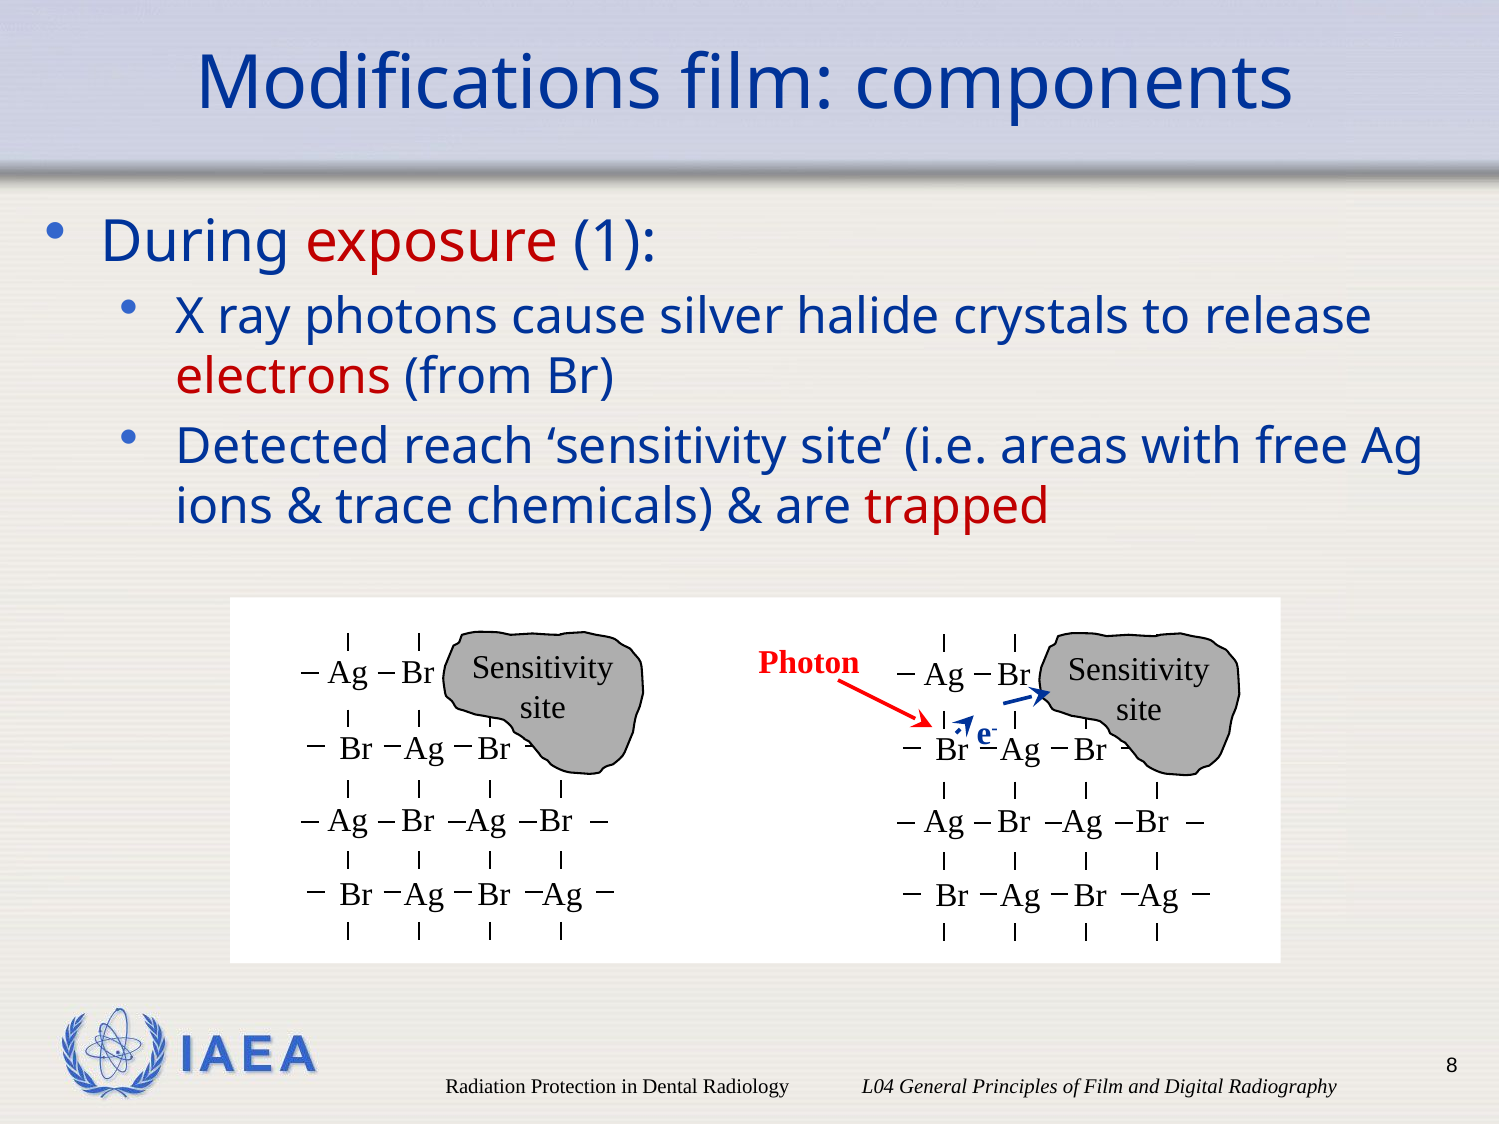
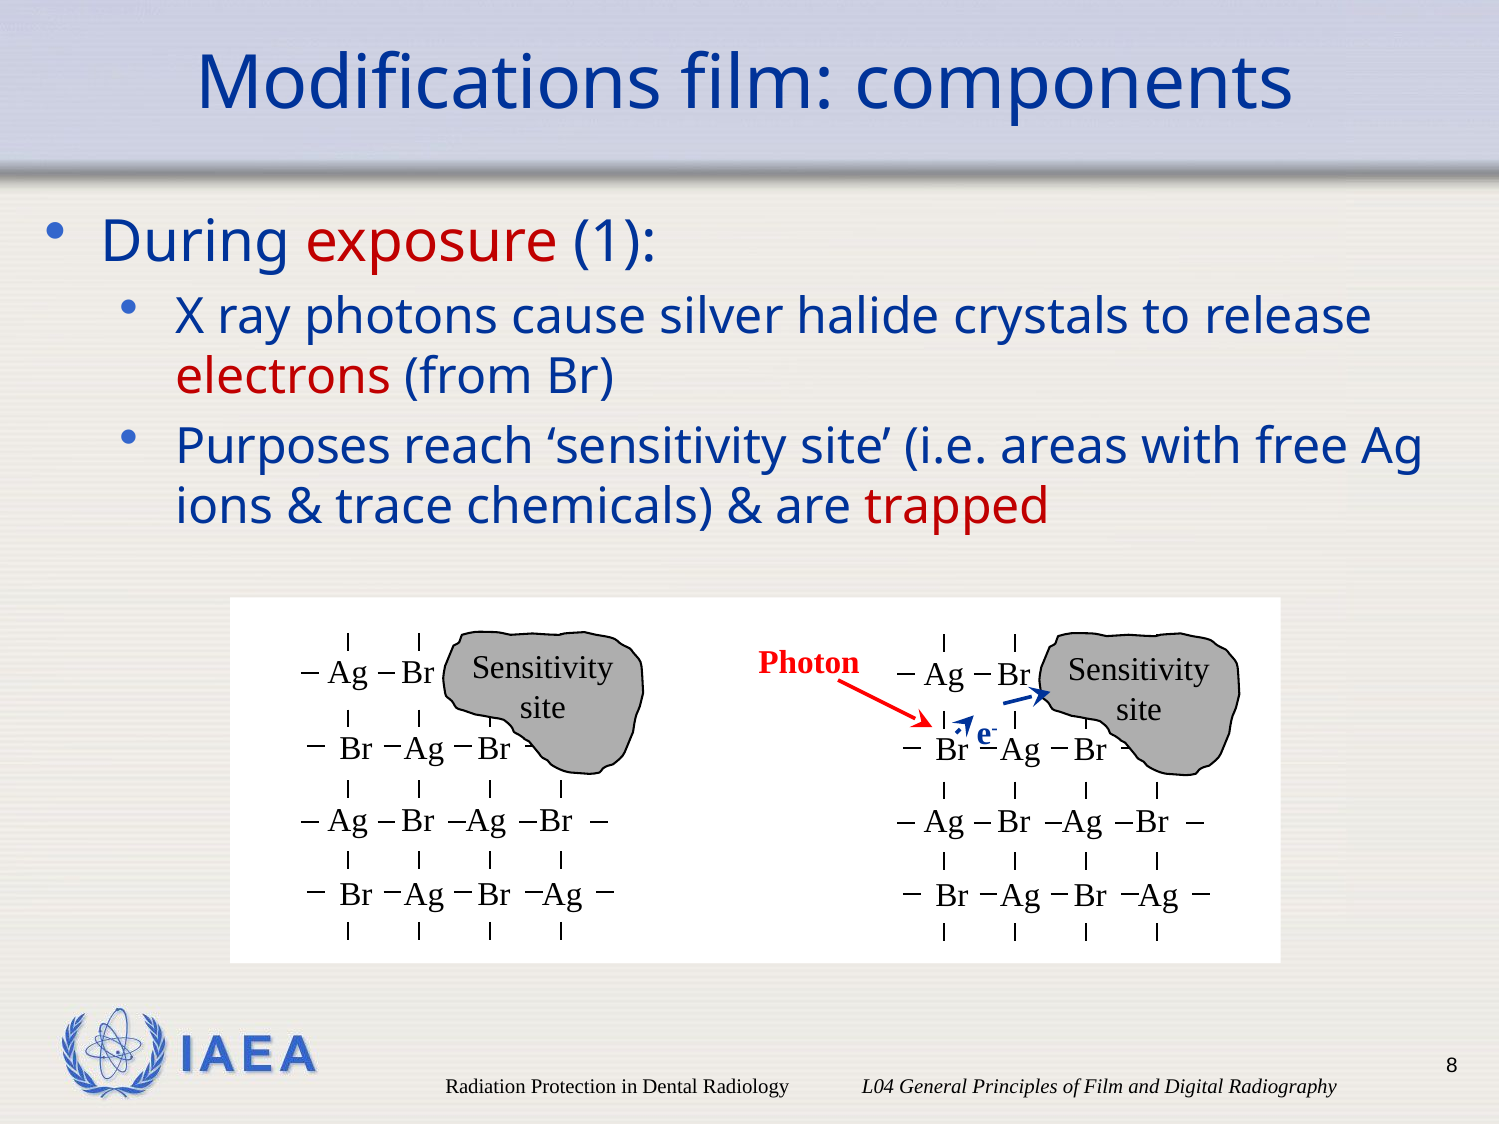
Detected: Detected -> Purposes (284, 447)
